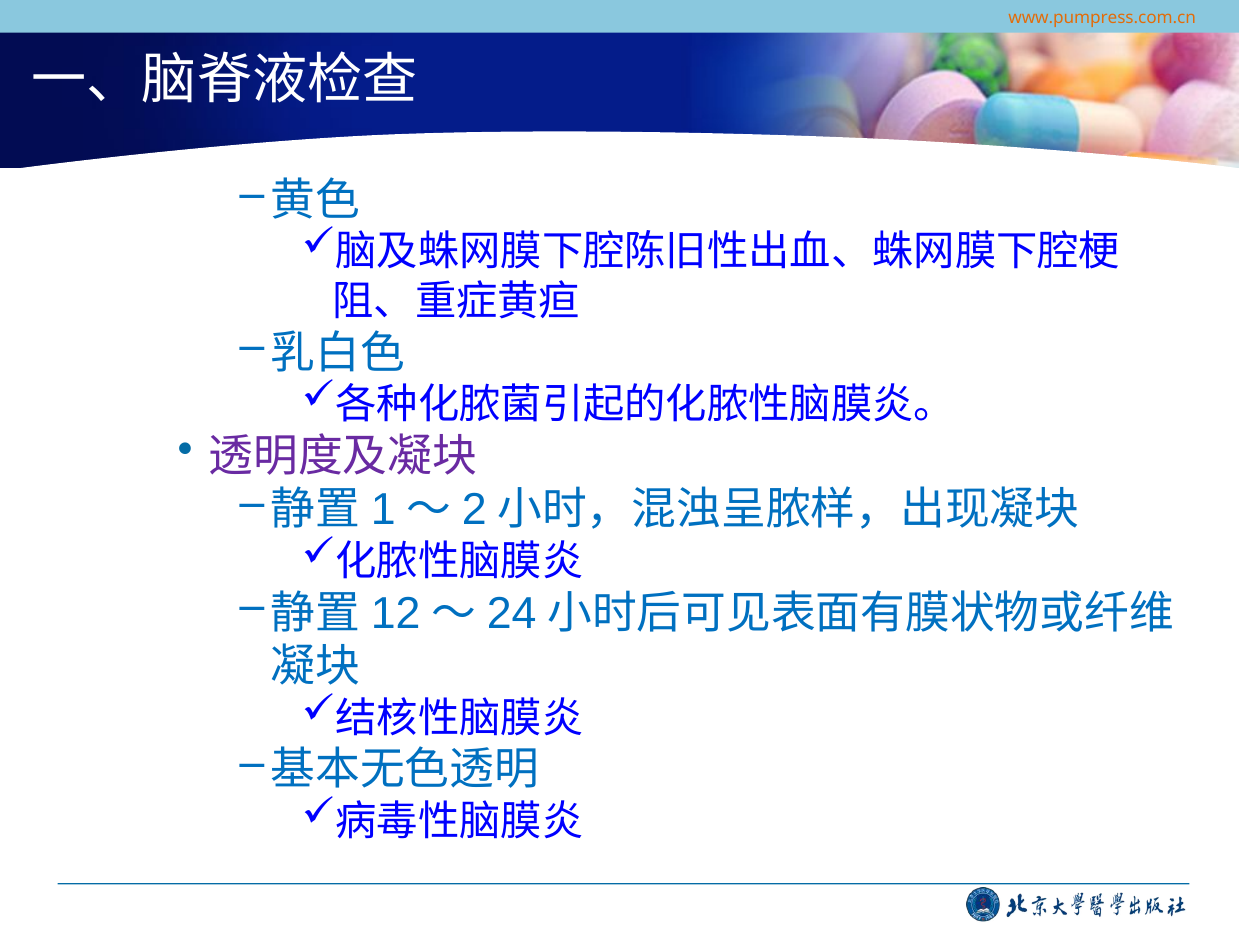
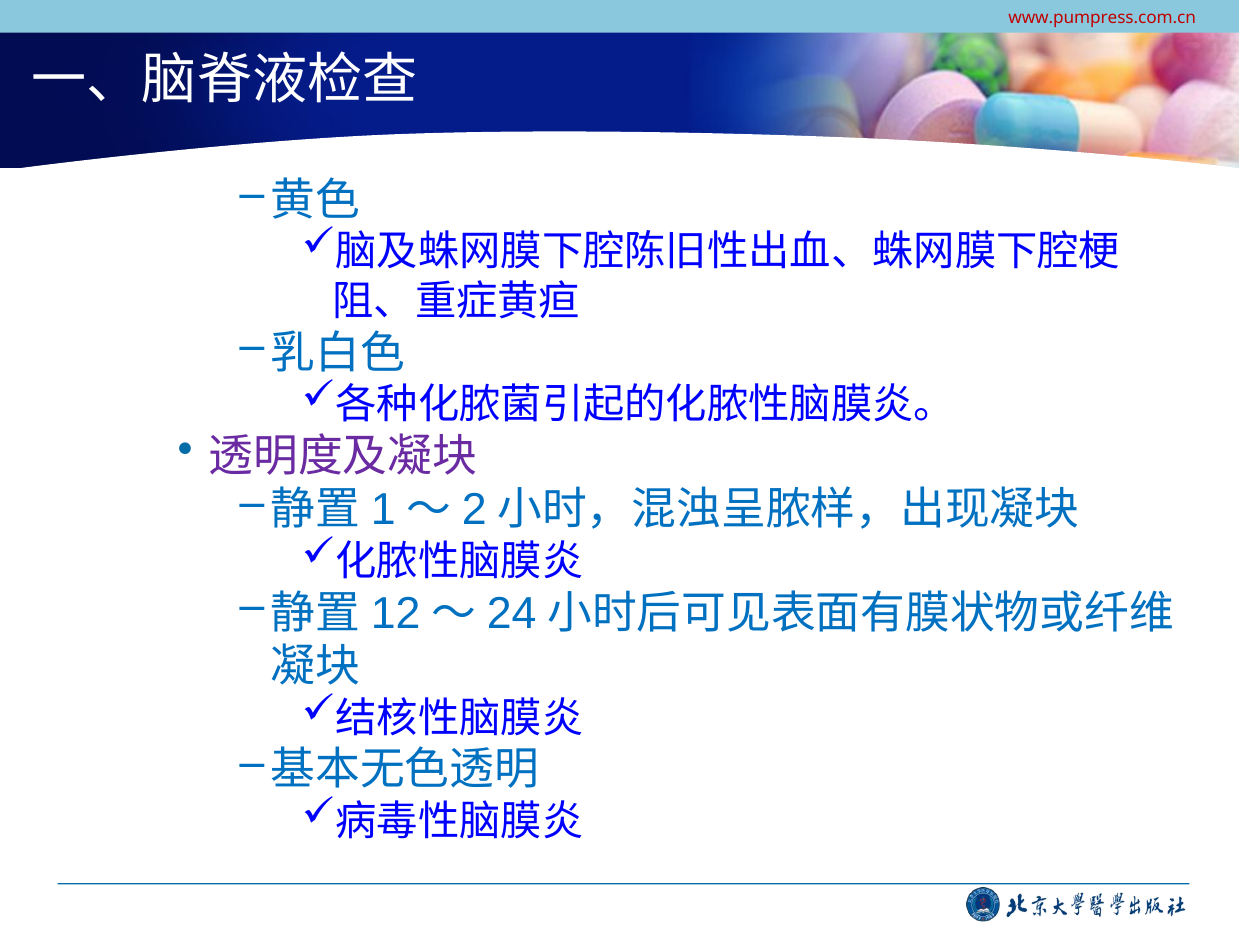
www.pumpress.com.cn colour: orange -> red (1102, 18)
